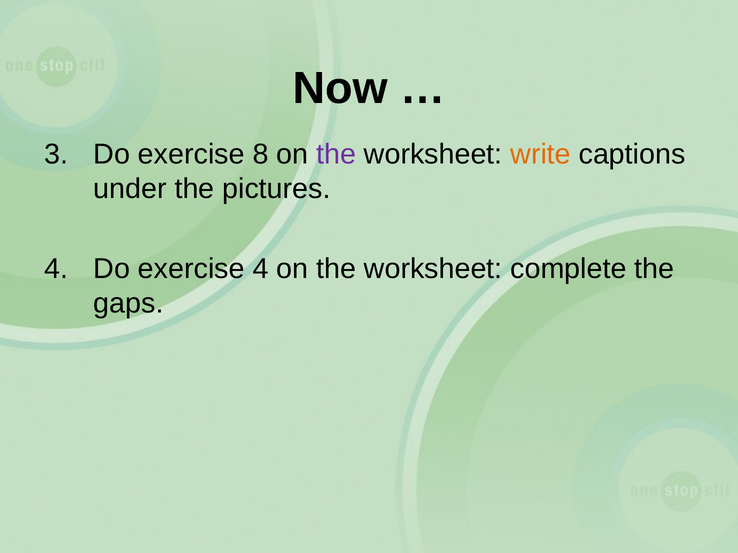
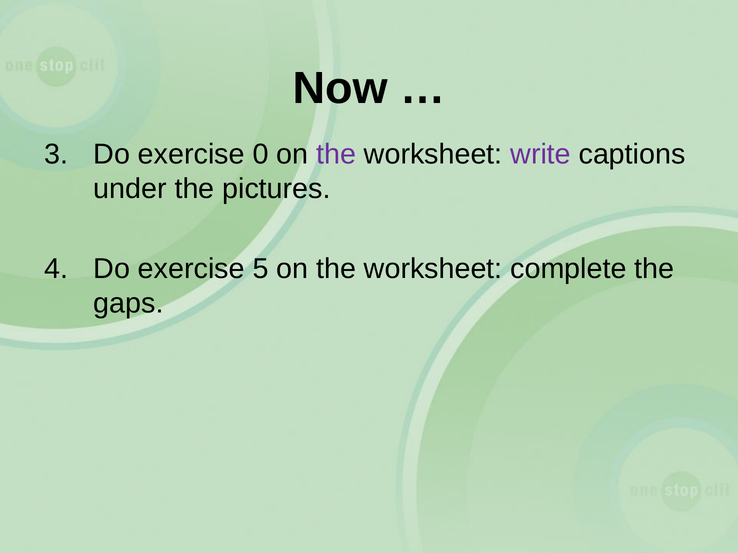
8: 8 -> 0 (260, 154)
write colour: orange -> purple (541, 154)
exercise 4: 4 -> 5 (260, 269)
